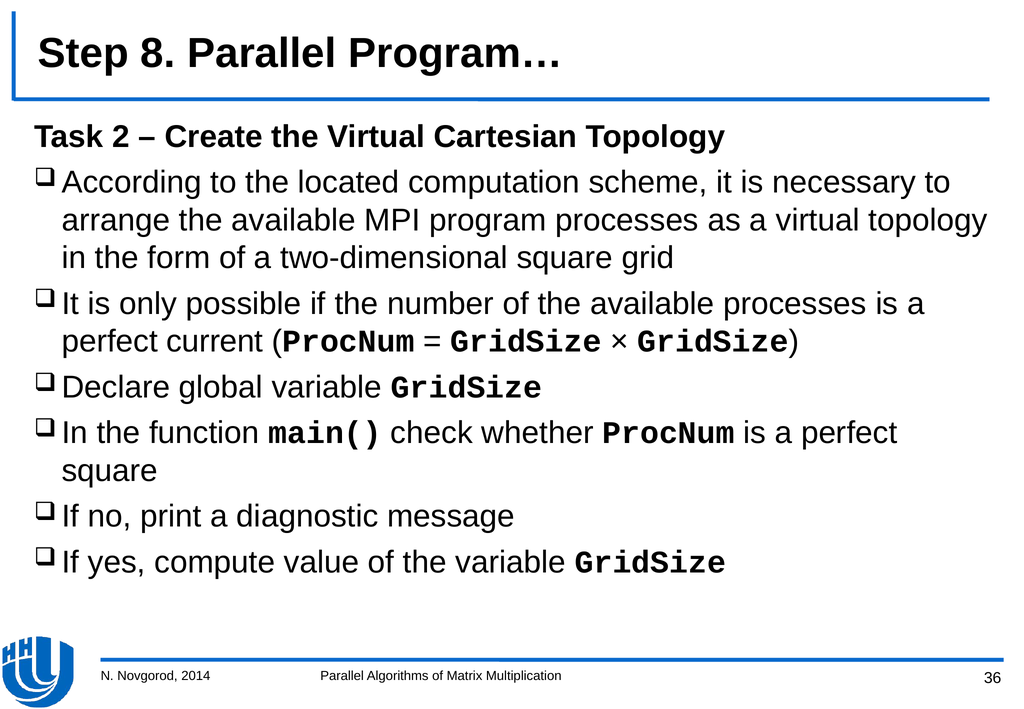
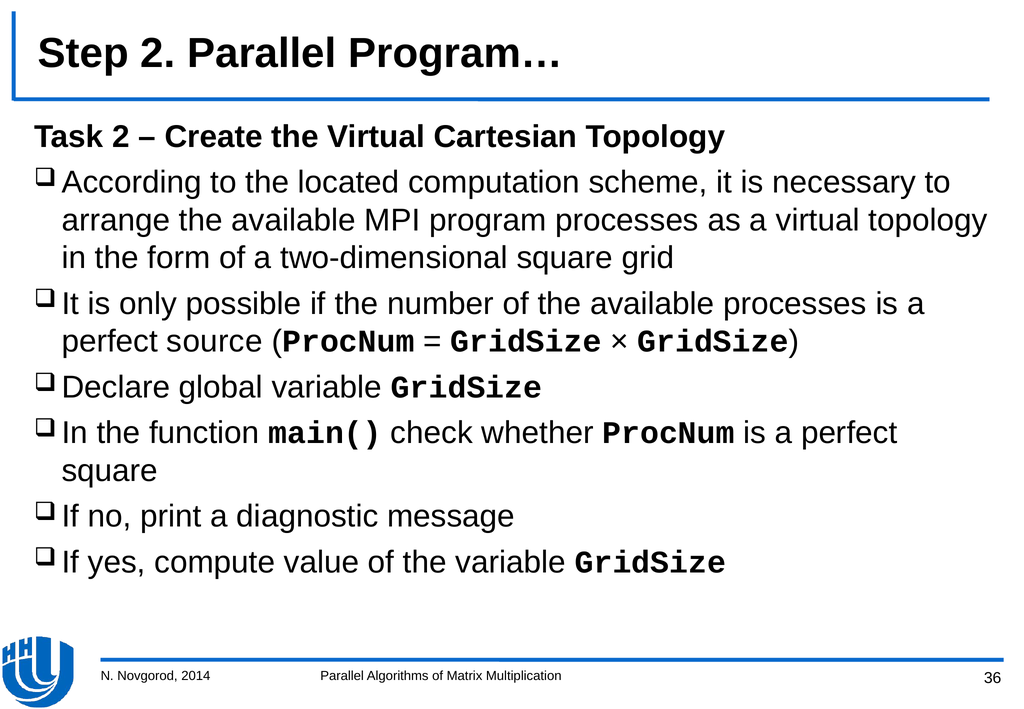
Step 8: 8 -> 2 (158, 53)
current: current -> source (215, 341)
